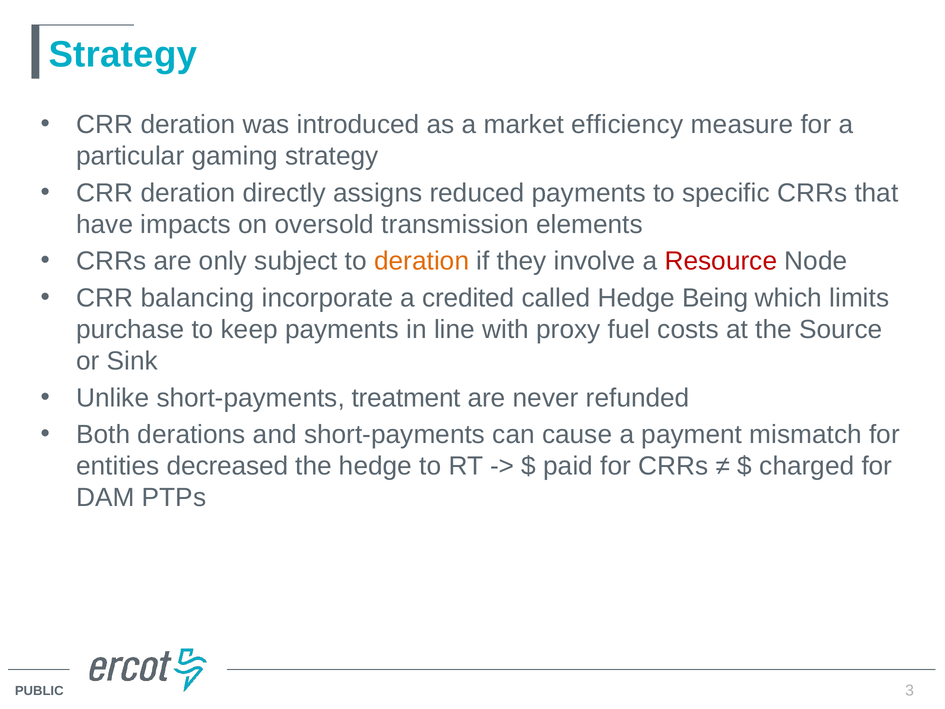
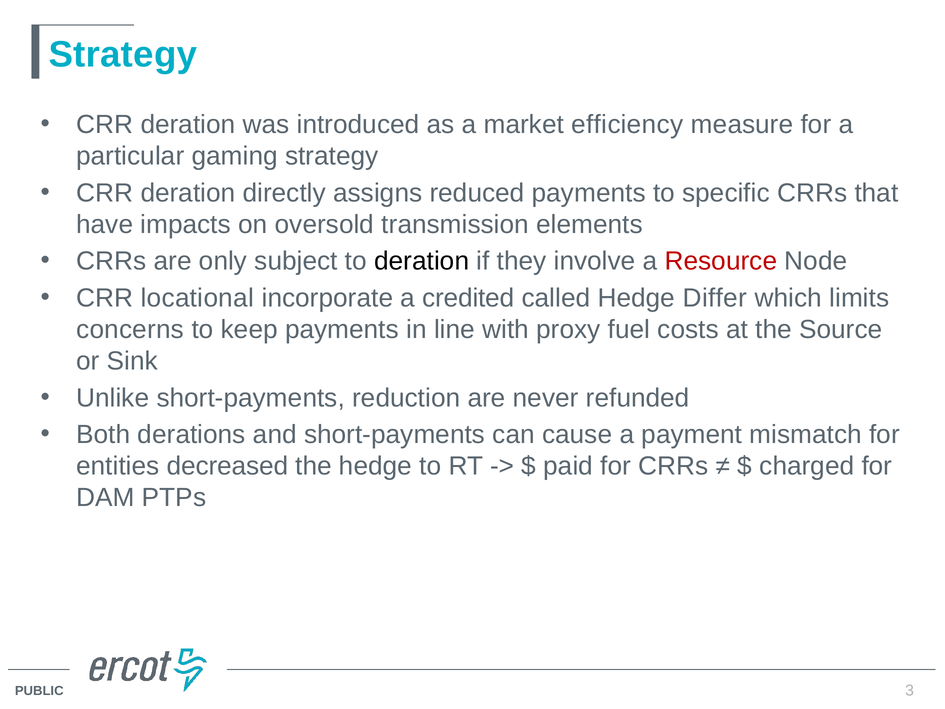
deration colour: orange -> black (422, 261)
balancing: balancing -> locational (197, 298)
Being: Being -> Differ (715, 298)
purchase: purchase -> concerns (130, 329)
treatment: treatment -> reduction (406, 398)
